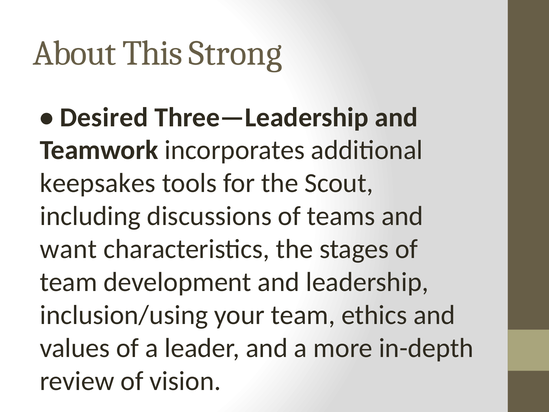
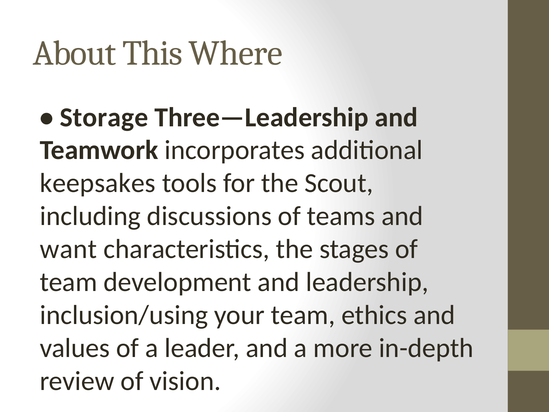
Strong: Strong -> Where (236, 53)
Desired: Desired -> Storage (104, 117)
